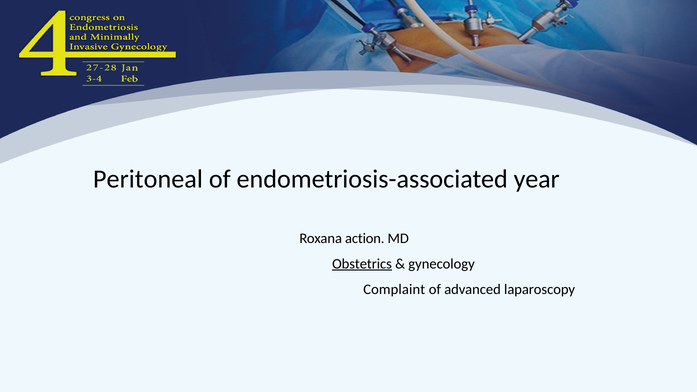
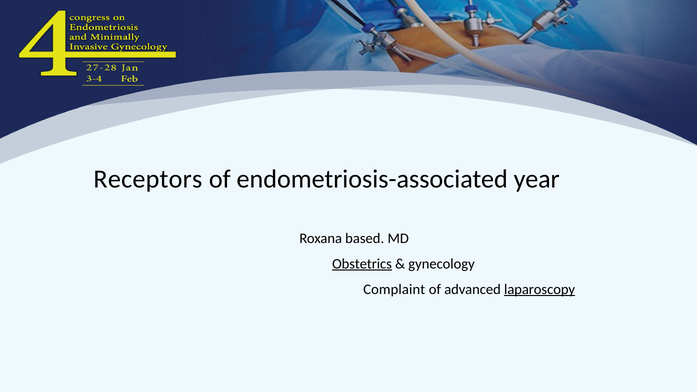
Peritoneal: Peritoneal -> Receptors (148, 179)
action: action -> based (365, 238)
laparoscopy underline: none -> present (540, 289)
